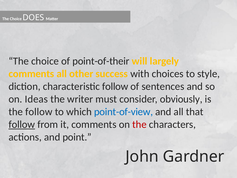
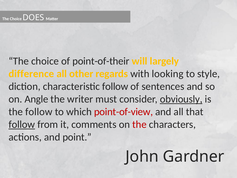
comments: comments -> difference (31, 74)
success: success -> regards (112, 74)
choices: choices -> looking (168, 74)
Ideas: Ideas -> Angle (36, 99)
obviously underline: none -> present (181, 99)
point-of-view colour: blue -> red (124, 112)
